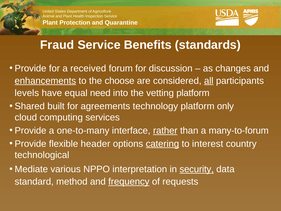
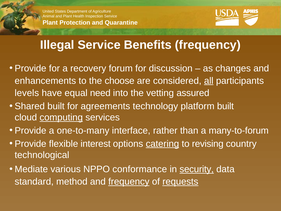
Fraud: Fraud -> Illegal (57, 45)
Benefits standards: standards -> frequency (208, 45)
received: received -> recovery (88, 68)
enhancements underline: present -> none (45, 81)
vetting platform: platform -> assured (193, 93)
platform only: only -> built (225, 106)
computing underline: none -> present (61, 117)
rather underline: present -> none (165, 130)
header: header -> interest (96, 144)
interest: interest -> revising (208, 144)
interpretation: interpretation -> conformance (140, 169)
requests underline: none -> present (180, 181)
